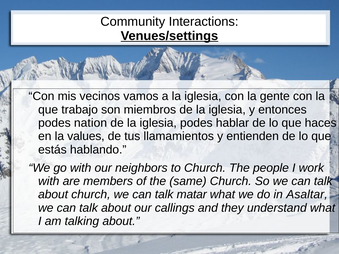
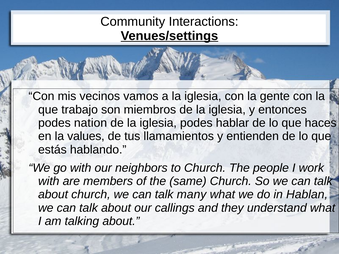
matar: matar -> many (192, 195)
Asaltar: Asaltar -> Hablan (307, 195)
